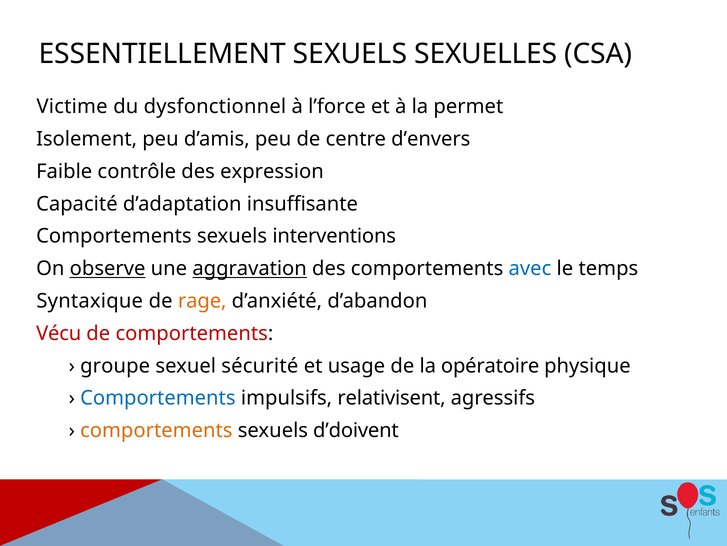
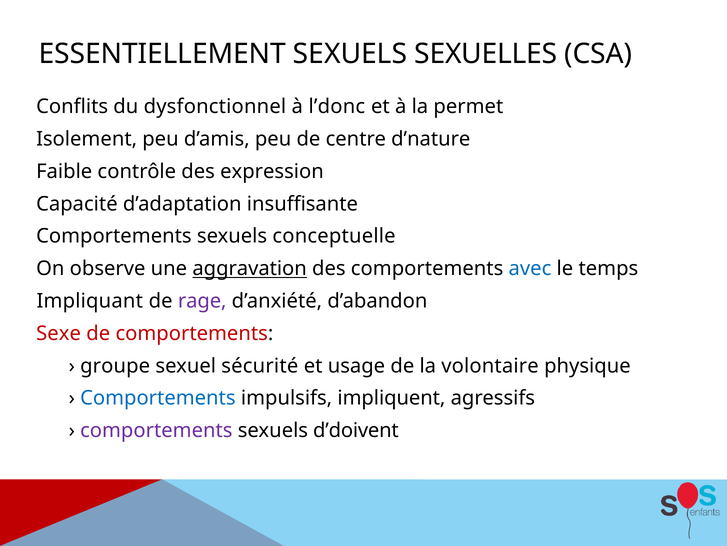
Victime: Victime -> Conflits (72, 107)
l’force: l’force -> l’donc (337, 107)
d’envers: d’envers -> d’nature (431, 139)
interventions: interventions -> conceptuelle (334, 236)
observe underline: present -> none (108, 268)
Syntaxique: Syntaxique -> Impliquant (90, 301)
rage colour: orange -> purple (202, 301)
Vécu: Vécu -> Sexe (59, 333)
opératoire: opératoire -> volontaire (490, 365)
relativisent: relativisent -> impliquent (391, 398)
comportements colour: orange -> purple (156, 430)
